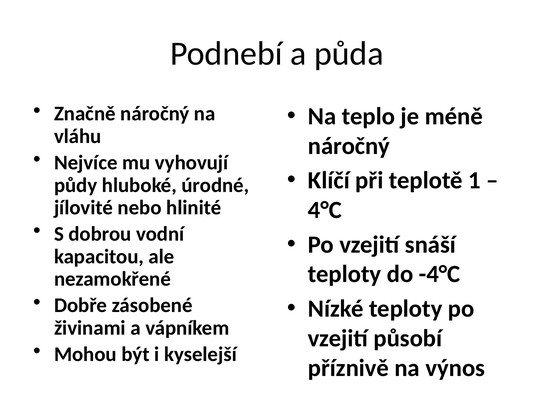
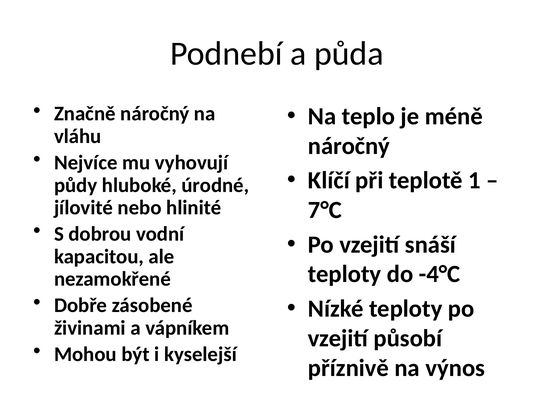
4°C: 4°C -> 7°C (325, 210)
